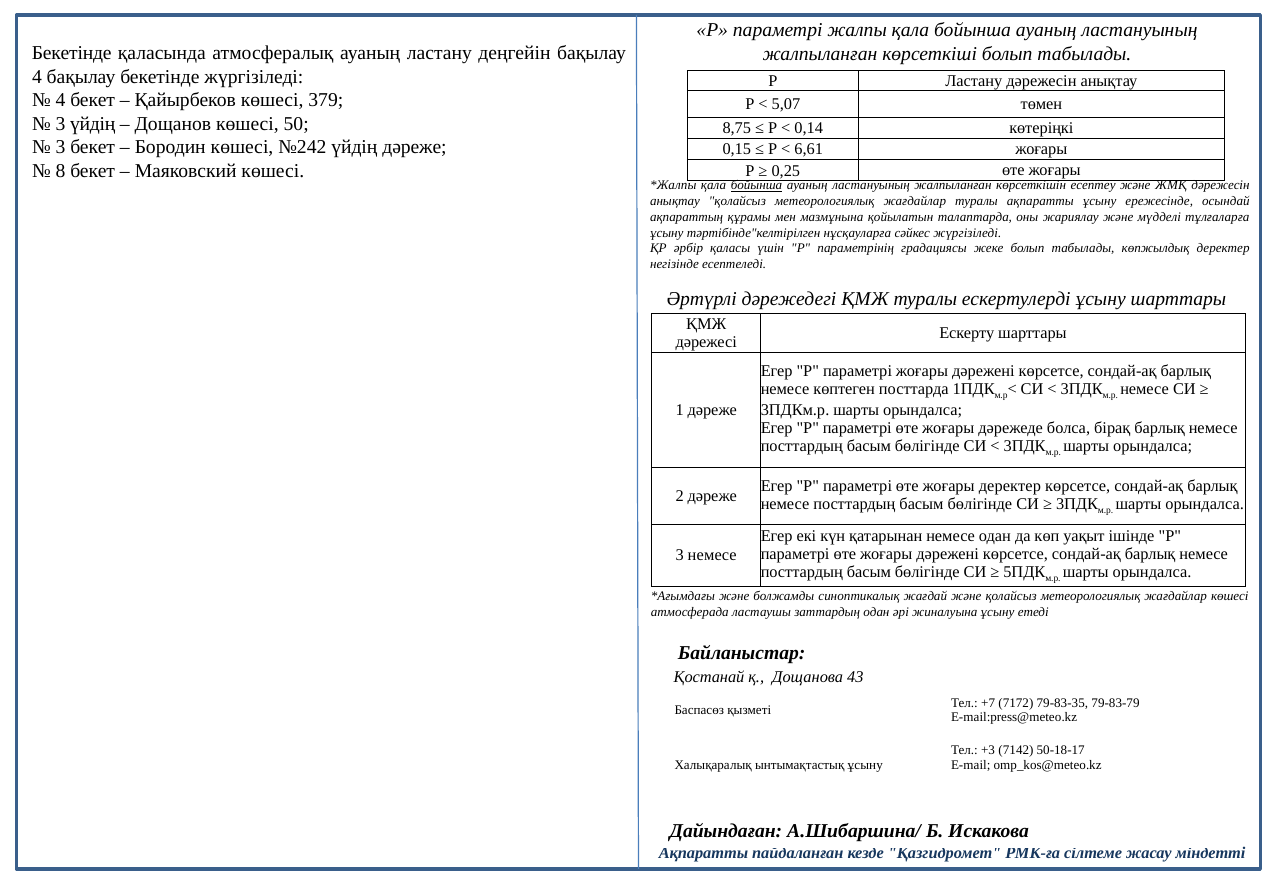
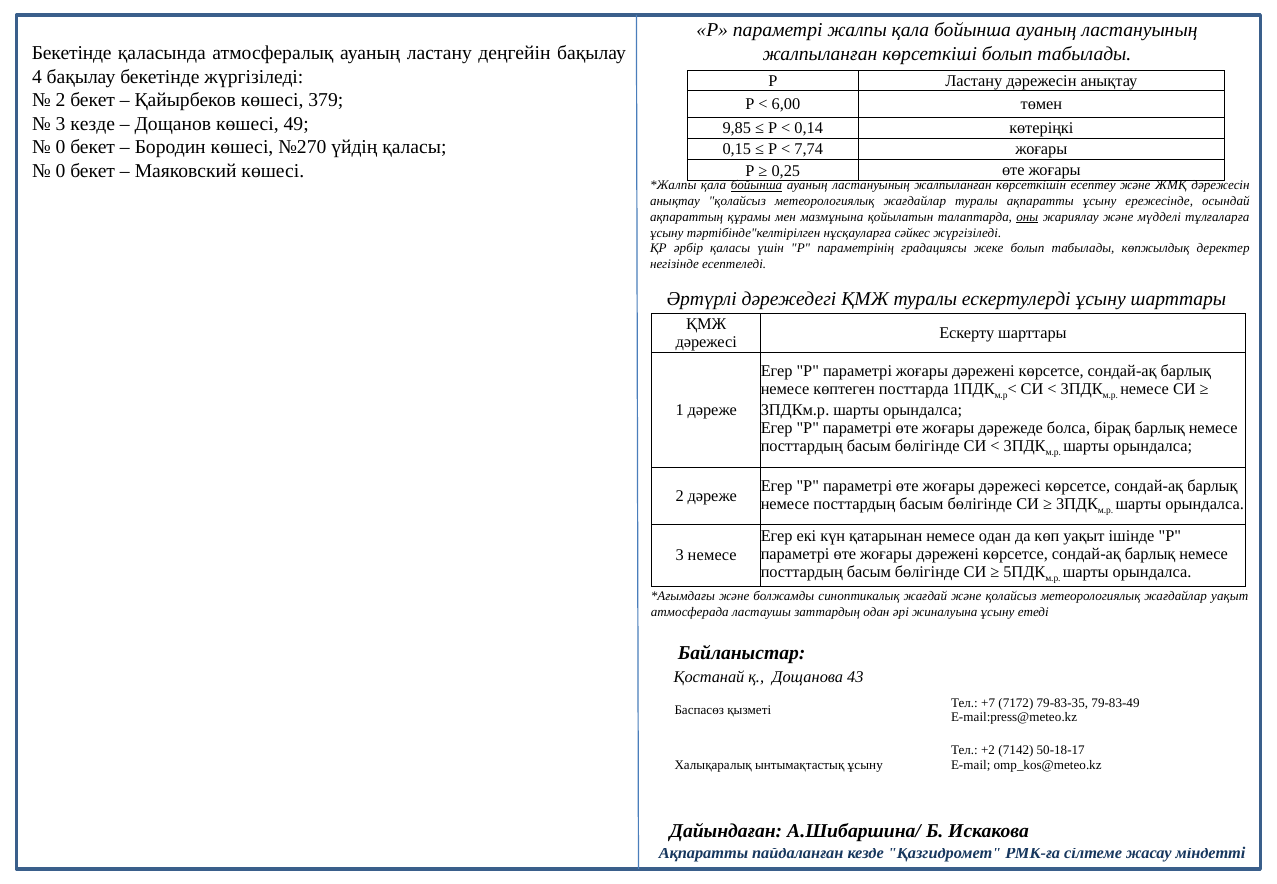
4: 4 -> 2 (61, 100)
5,07: 5,07 -> 6,00 (786, 105)
3 үйдің: үйдің -> кезде (93, 124)
50: 50 -> 49 (296, 124)
8,75: 8,75 -> 9,85 (737, 128)
3: 3 -> 0 (61, 147)
№242: №242 -> №270 (302, 147)
үйдің дәреже: дәреже -> қаласы (414, 147)
6,61: 6,61 -> 7,74 (809, 150)
8: 8 -> 0 (61, 171)
оны underline: none -> present (1027, 217)
жоғары деректер: деректер -> дәрежесі (1010, 486)
жағдайлар көшесі: көшесі -> уақыт (1230, 596)
79-83-79: 79-83-79 -> 79-83-49 (1116, 703)
+3: +3 -> +2 (988, 751)
